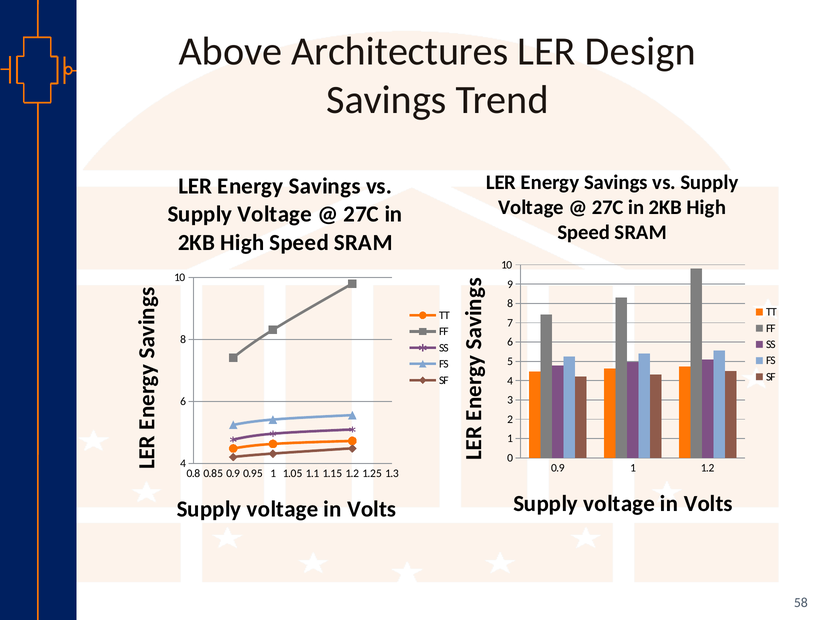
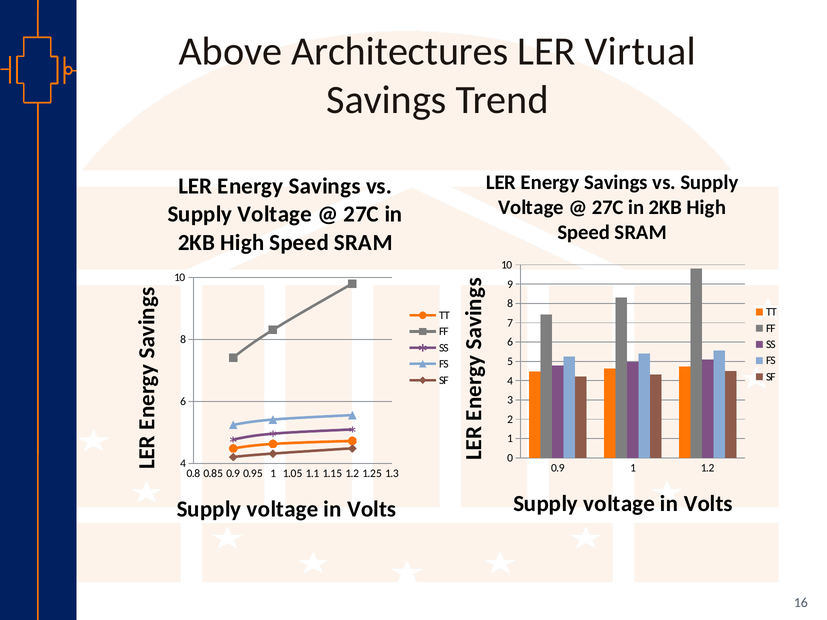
Design: Design -> Virtual (640, 52)
58: 58 -> 16 (801, 603)
